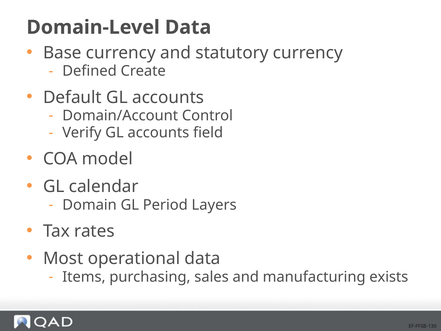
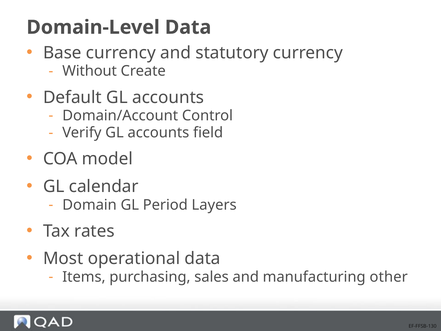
Defined: Defined -> Without (90, 71)
exists: exists -> other (389, 277)
